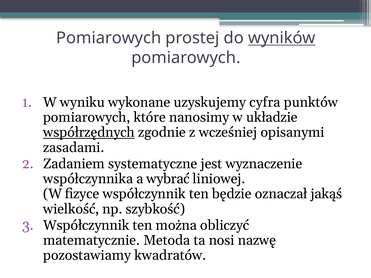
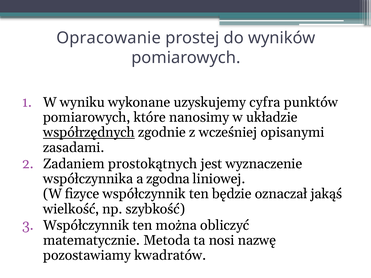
Pomiarowych: Pomiarowych -> Opracowanie (109, 38)
wyników underline: present -> none (282, 38)
systematyczne: systematyczne -> prostokątnych (153, 164)
wybrać: wybrać -> zgodna (168, 179)
